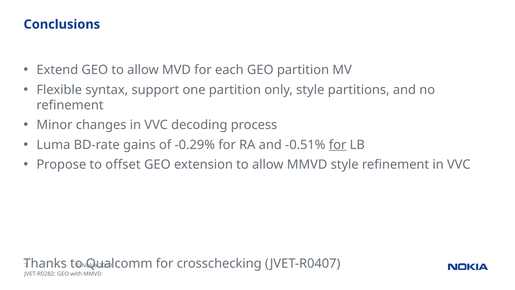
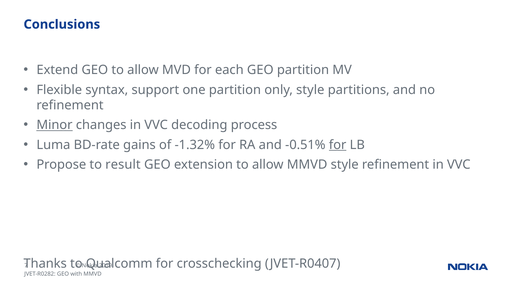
Minor underline: none -> present (54, 125)
-0.29%: -0.29% -> -1.32% (195, 145)
offset: offset -> result (123, 164)
